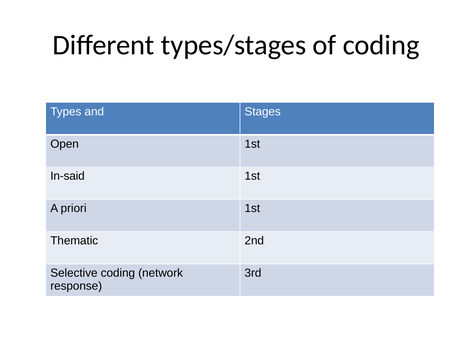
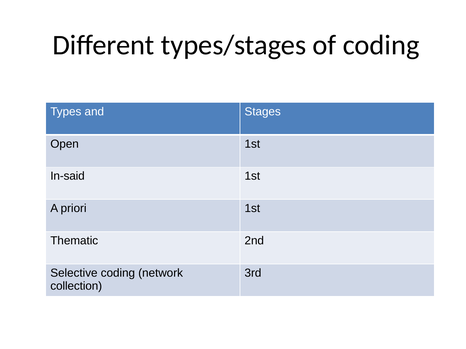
response: response -> collection (76, 286)
